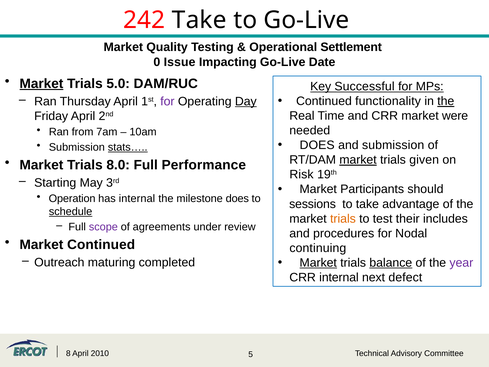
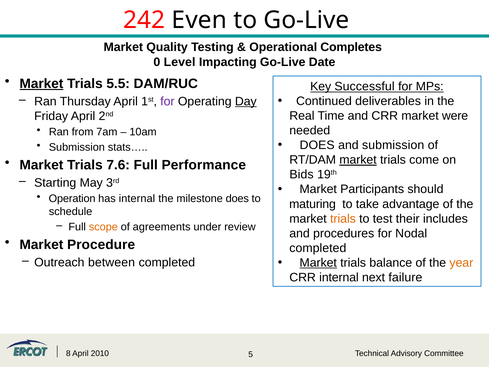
242 Take: Take -> Even (199, 20)
Settlement: Settlement -> Completes (351, 47)
Issue: Issue -> Level (180, 62)
5.0: 5.0 -> 5.5 (118, 84)
functionality: functionality -> deliverables (388, 101)
the underline: present -> none (446, 101)
stats… underline: present -> none (128, 147)
given: given -> come (424, 160)
8.0: 8.0 -> 7.6 (118, 165)
Risk: Risk -> Bids (302, 174)
sessions: sessions -> maturing (313, 204)
schedule underline: present -> none (71, 212)
scope colour: purple -> orange (103, 227)
Market Continued: Continued -> Procedure (101, 244)
continuing: continuing -> completed (318, 248)
maturing: maturing -> between (112, 262)
balance underline: present -> none (391, 263)
year colour: purple -> orange (461, 263)
defect: defect -> failure (405, 277)
